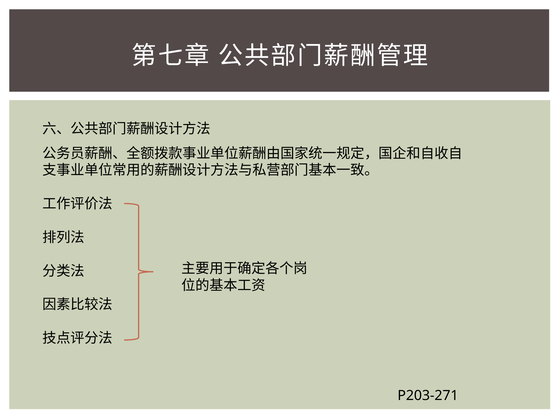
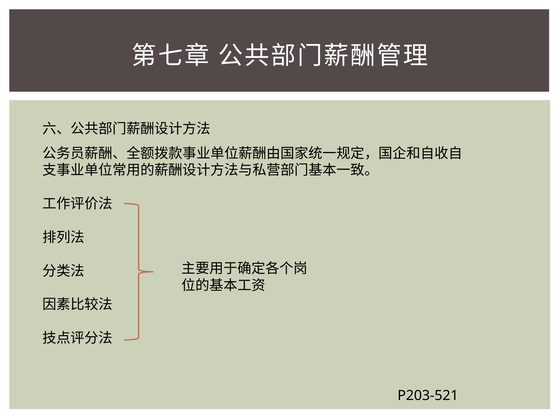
P203-271: P203-271 -> P203-521 (428, 395)
